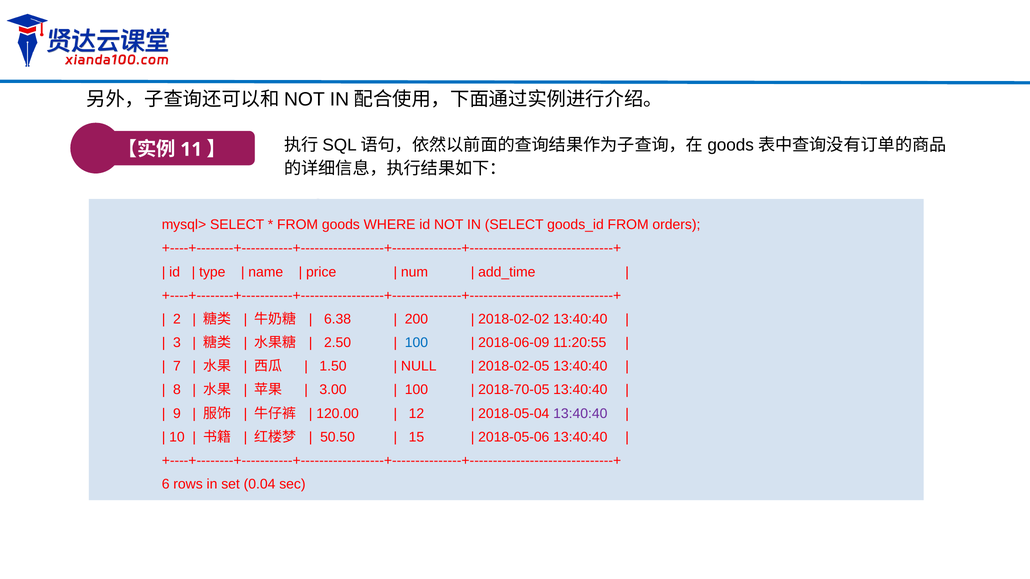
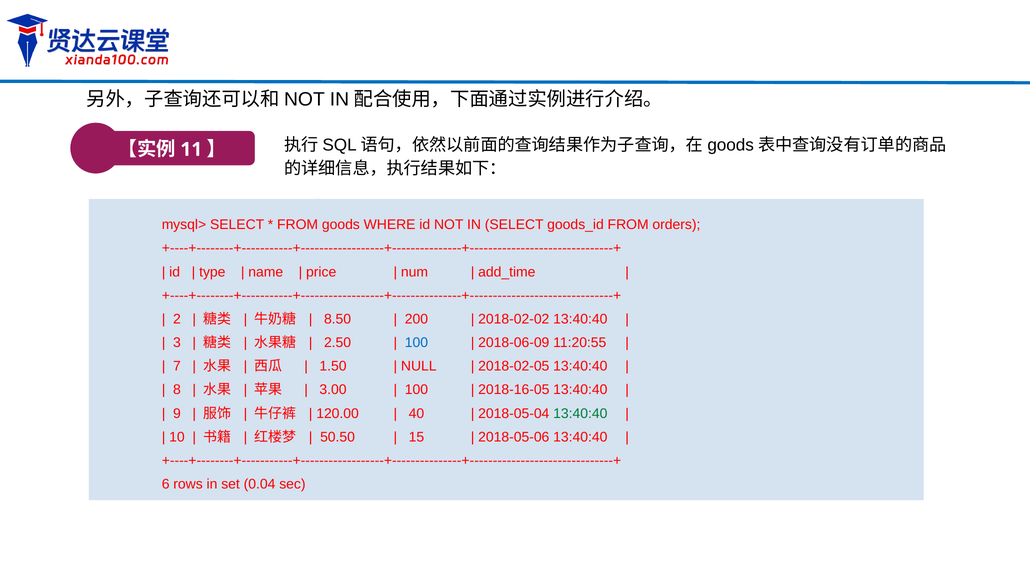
6.38: 6.38 -> 8.50 (338, 319)
2018-70-05: 2018-70-05 -> 2018-16-05 (514, 390)
12: 12 -> 40 (416, 414)
13:40:40 colour: purple -> green (580, 414)
